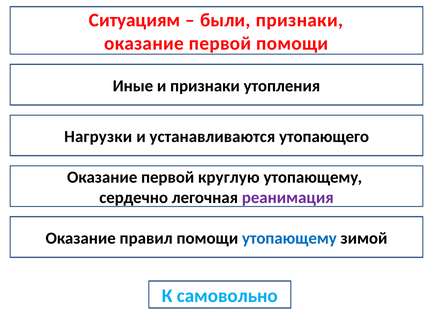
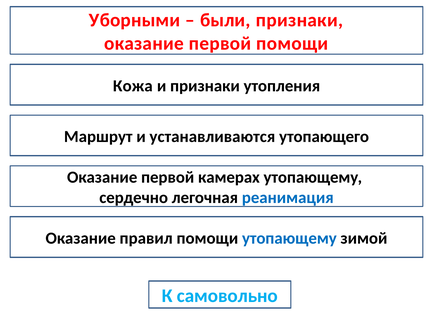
Ситуациям: Ситуациям -> Уборными (135, 20)
Иные: Иные -> Кожа (133, 86)
Нагрузки: Нагрузки -> Маршрут (98, 136)
круглую: круглую -> камерах (229, 177)
реанимация colour: purple -> blue (288, 197)
